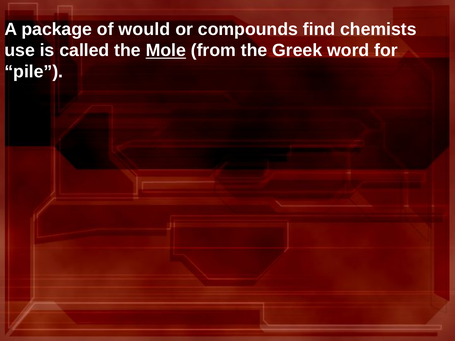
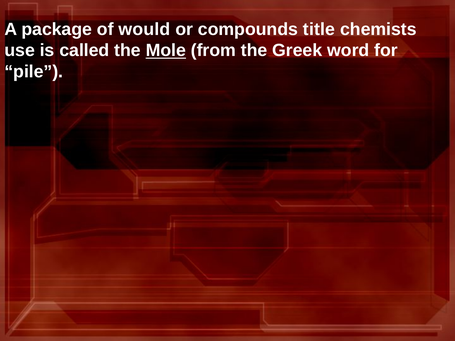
find: find -> title (319, 29)
